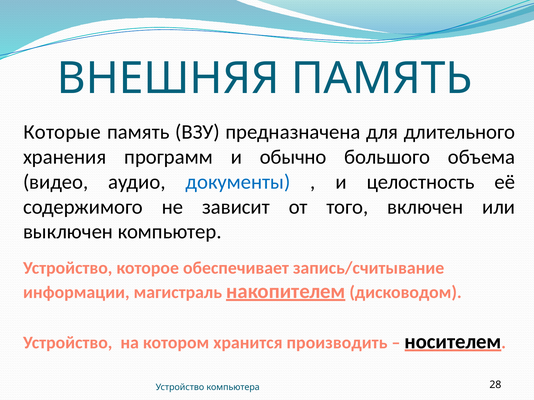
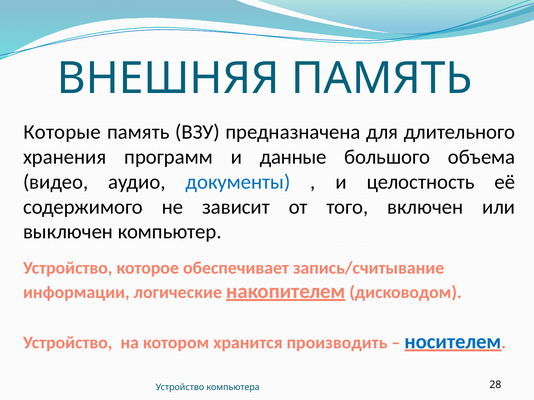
обычно: обычно -> данные (293, 157)
магистраль: магистраль -> логические (178, 293)
носителем colour: black -> blue (453, 342)
